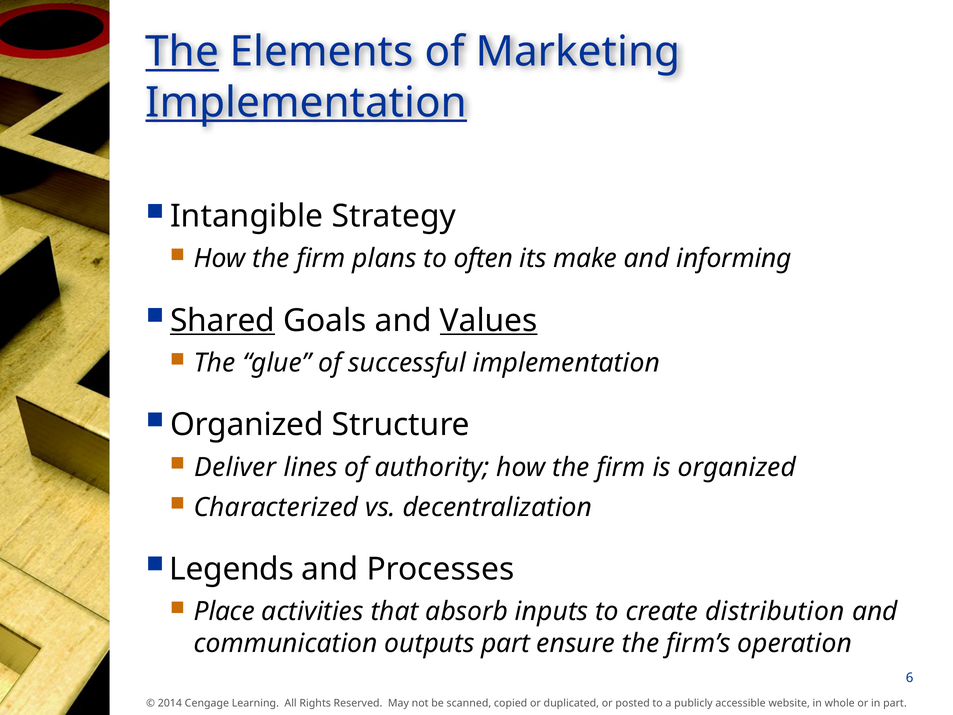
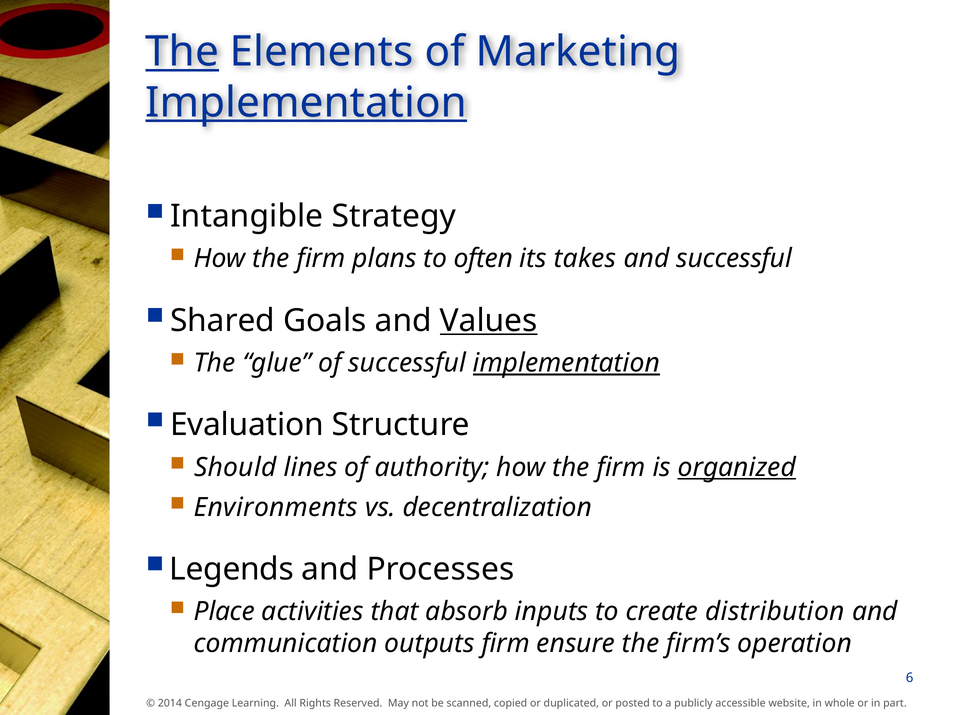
make: make -> takes (585, 259)
and informing: informing -> successful (734, 259)
Shared underline: present -> none (222, 320)
implementation underline: none -> present (566, 363)
Organized: Organized -> Evaluation (247, 425)
Deliver: Deliver -> Should (235, 467)
organized underline: none -> present (737, 467)
Characterized: Characterized -> Environments (276, 507)
outputs part: part -> firm (506, 643)
